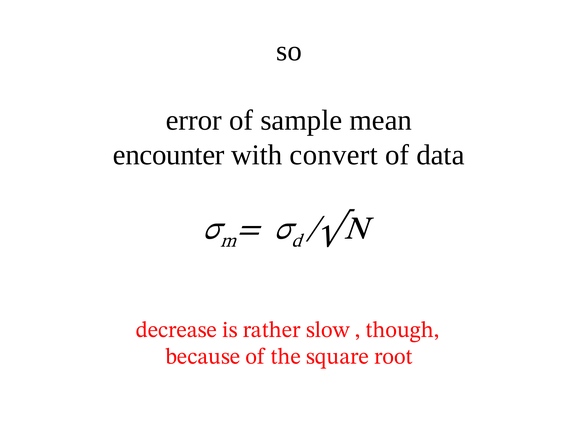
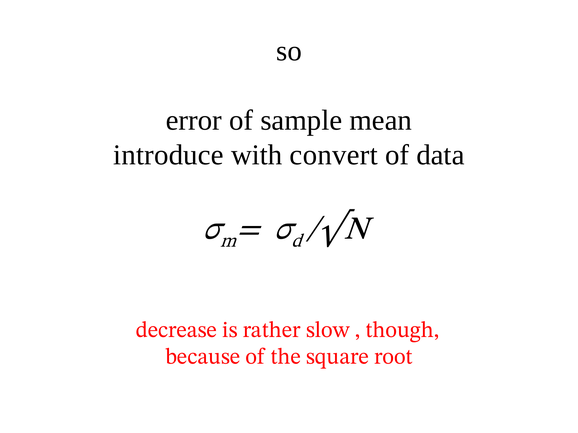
encounter: encounter -> introduce (168, 155)
